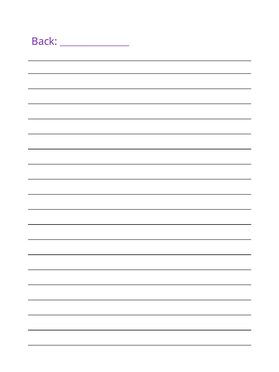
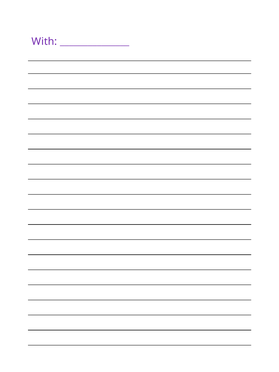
Back: Back -> With (44, 42)
